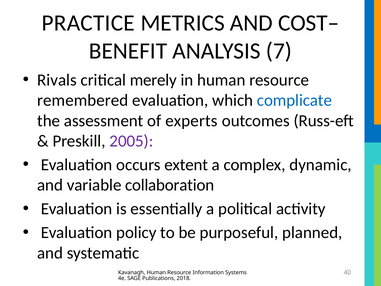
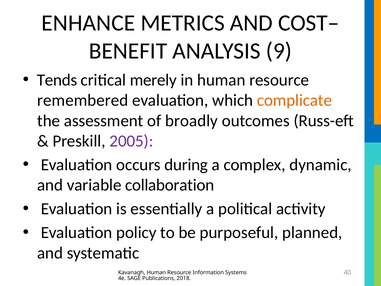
PRACTICE: PRACTICE -> ENHANCE (88, 23)
7: 7 -> 9 (279, 51)
Rivals: Rivals -> Tends (57, 80)
complicate colour: blue -> orange (294, 100)
experts: experts -> broadly (191, 121)
extent: extent -> during (186, 165)
